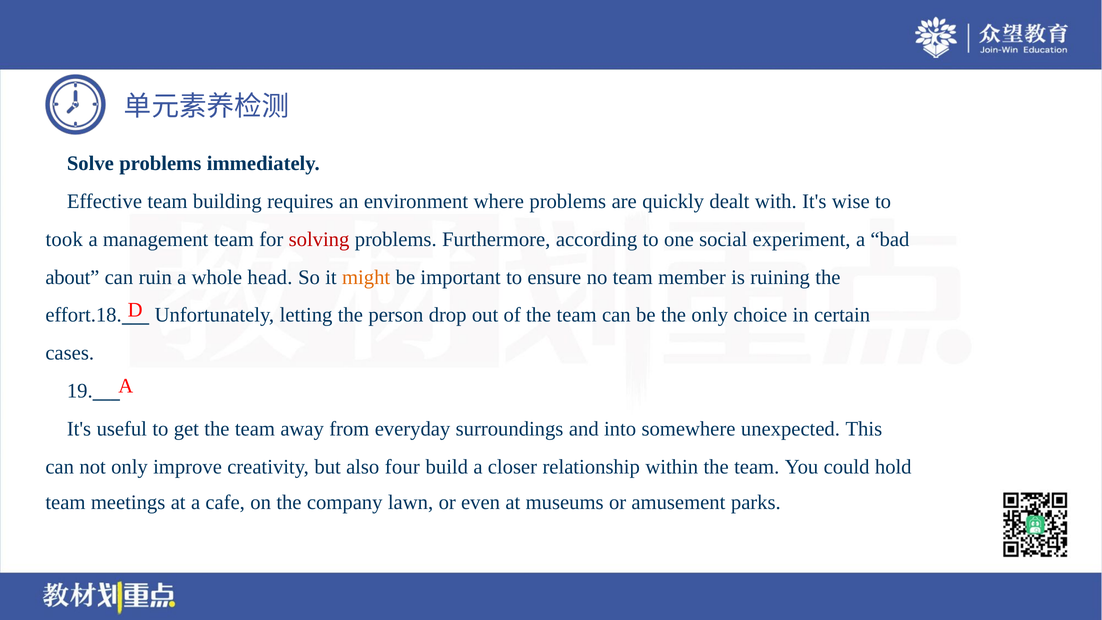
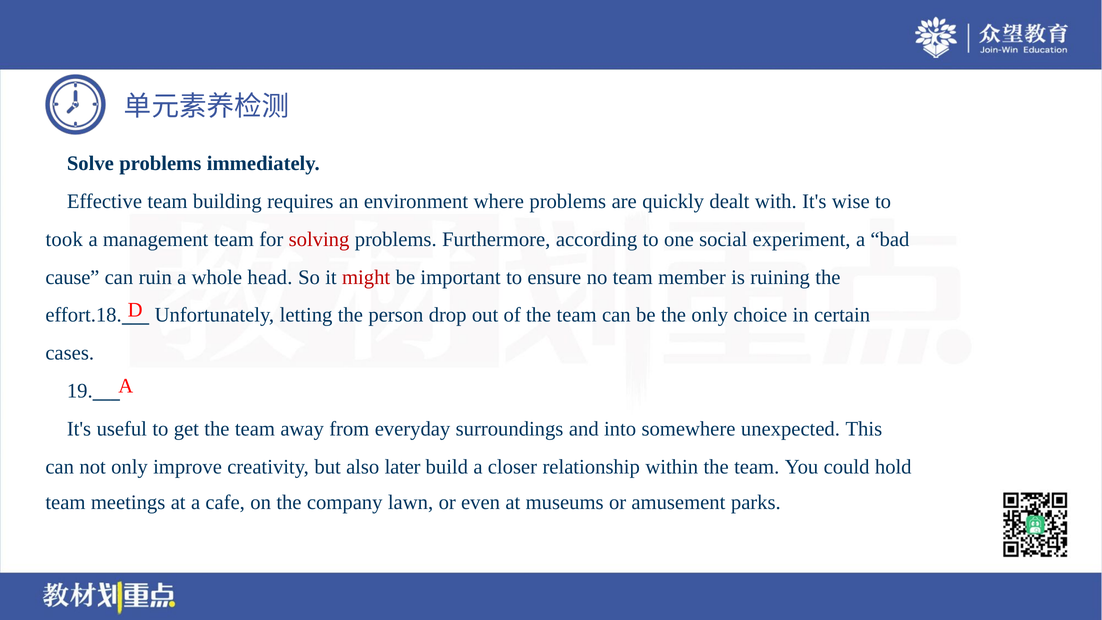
about: about -> cause (72, 277)
might colour: orange -> red (366, 277)
four: four -> later (403, 467)
